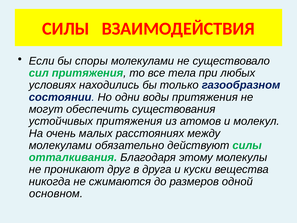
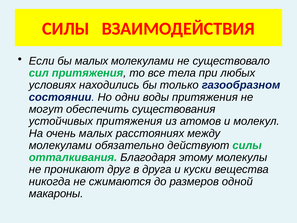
бы споры: споры -> малых (92, 61)
основном: основном -> макароны (56, 193)
